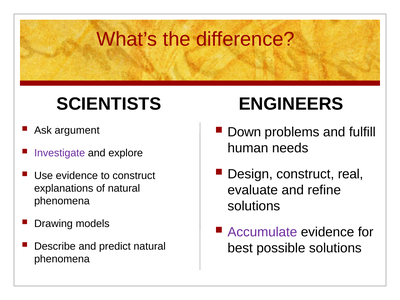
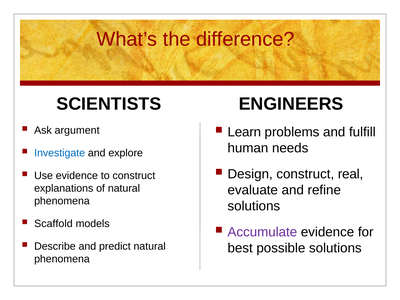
Down: Down -> Learn (244, 132)
Investigate colour: purple -> blue (60, 153)
Drawing: Drawing -> Scaffold (53, 224)
